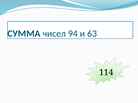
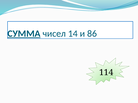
СУММА underline: none -> present (24, 34)
94: 94 -> 14 (73, 34)
63: 63 -> 86 (92, 34)
